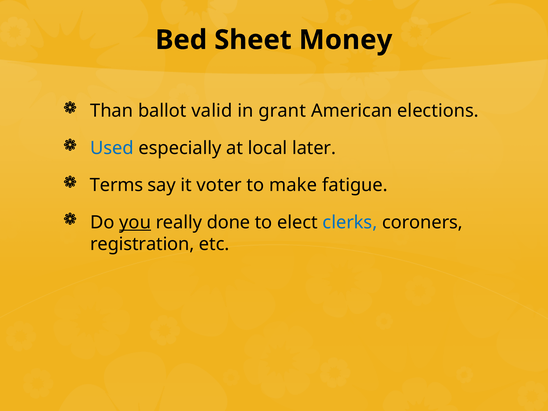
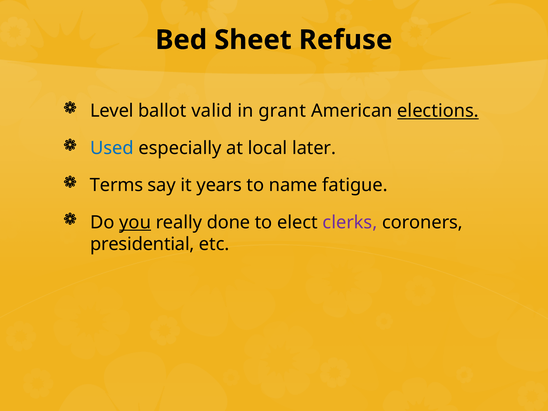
Money: Money -> Refuse (346, 40)
Than: Than -> Level (112, 111)
elections underline: none -> present (438, 111)
voter: voter -> years (219, 185)
make: make -> name (293, 185)
clerks colour: blue -> purple (350, 222)
registration: registration -> presidential (142, 244)
